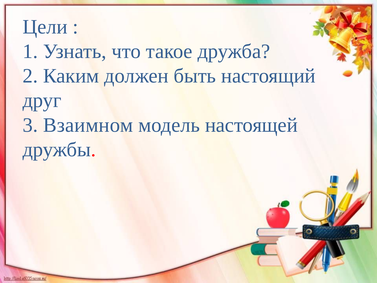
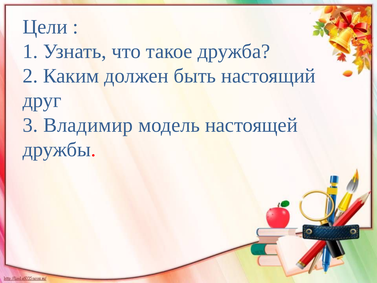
Взаимном: Взаимном -> Владимир (88, 125)
